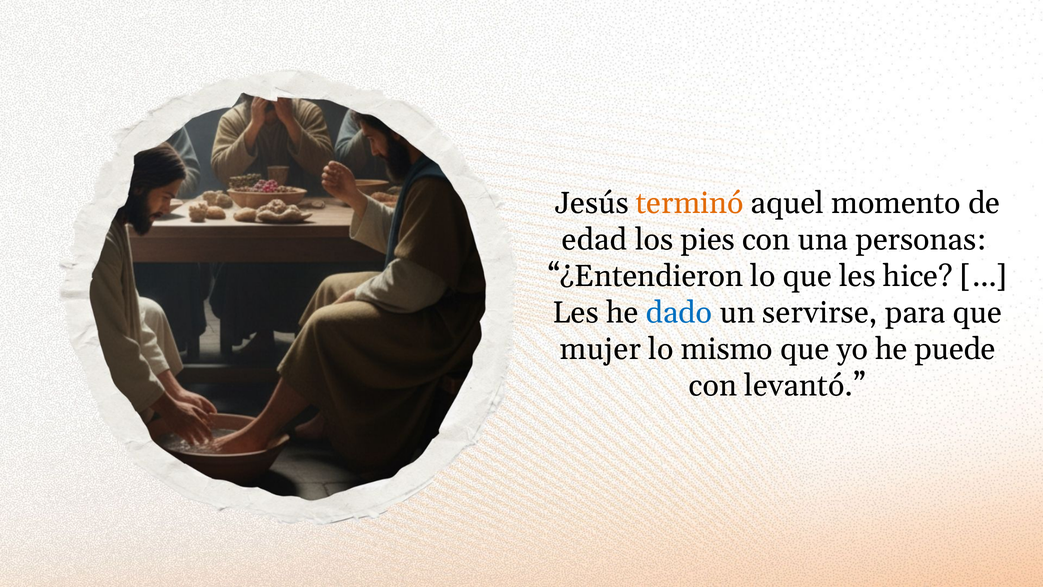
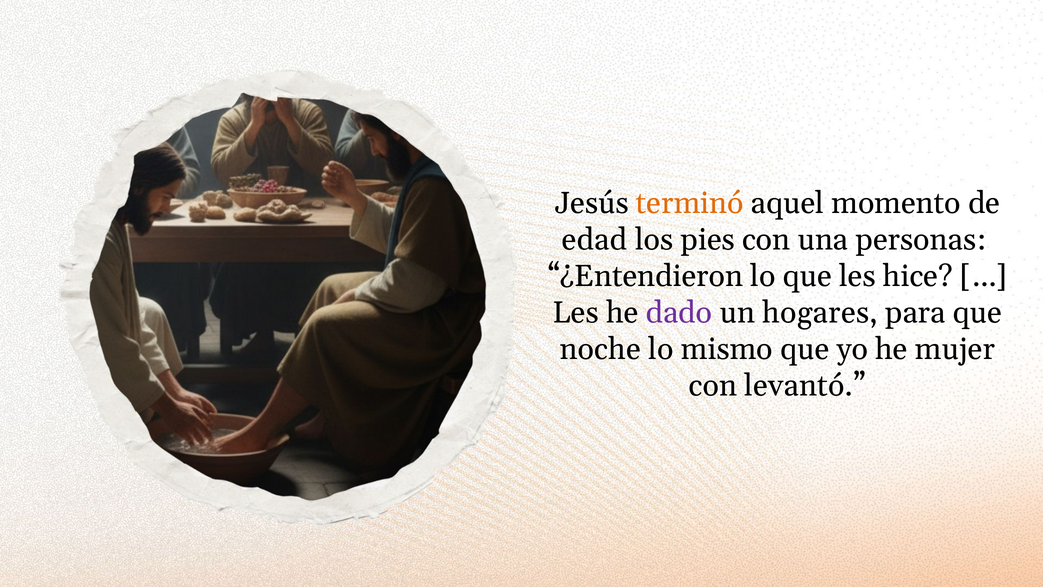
dado colour: blue -> purple (679, 313)
servirse: servirse -> hogares (820, 313)
mujer: mujer -> noche (600, 349)
puede: puede -> mujer (955, 349)
